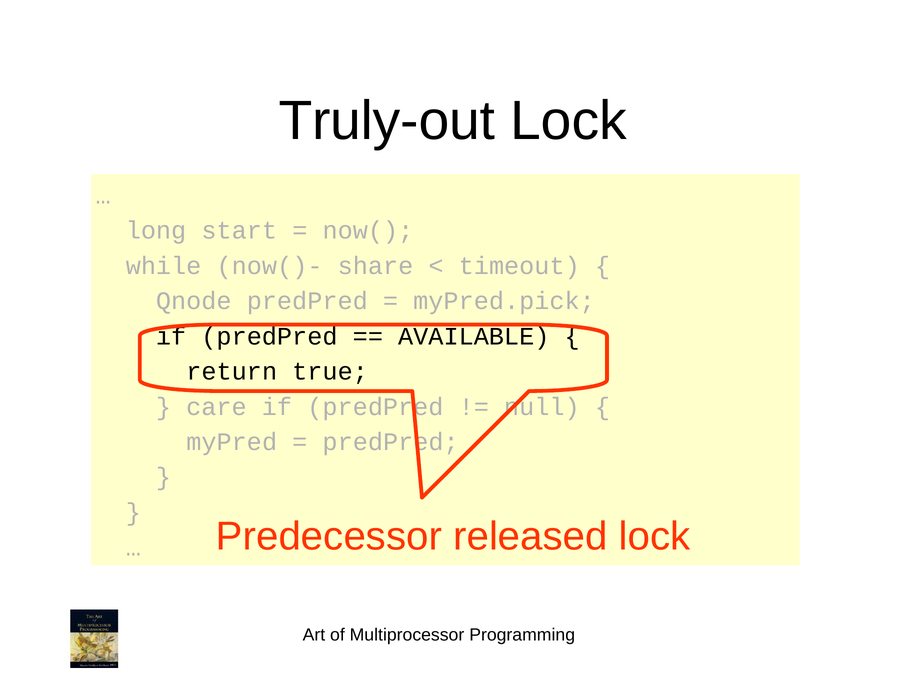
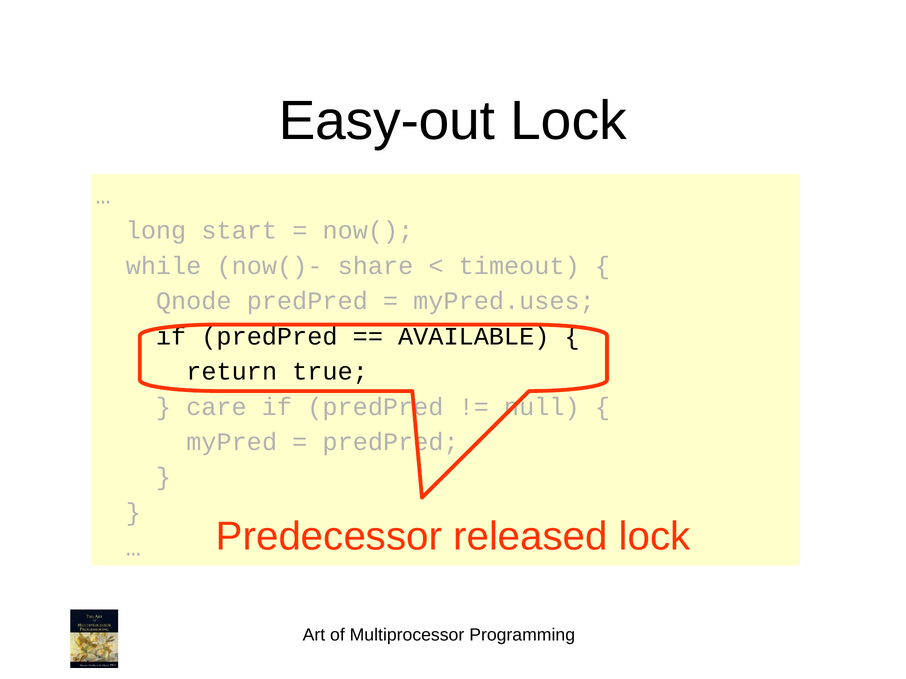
Truly-out: Truly-out -> Easy-out (387, 121)
myPred.pick: myPred.pick -> myPred.uses (504, 301)
